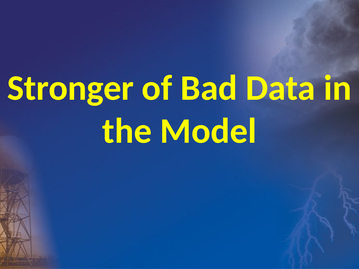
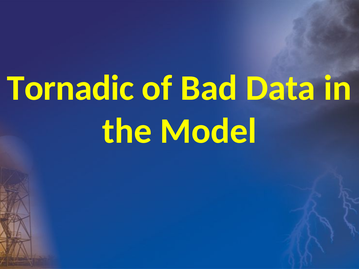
Stronger: Stronger -> Tornadic (71, 88)
